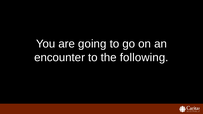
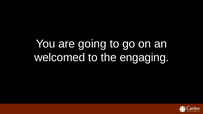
encounter: encounter -> welcomed (60, 58)
following: following -> engaging (144, 58)
